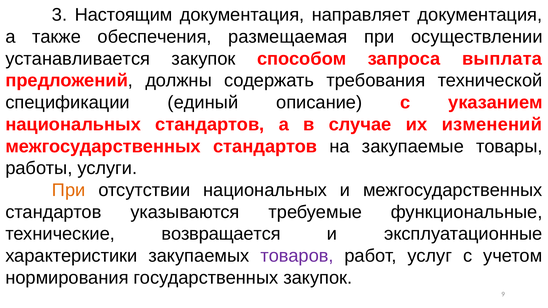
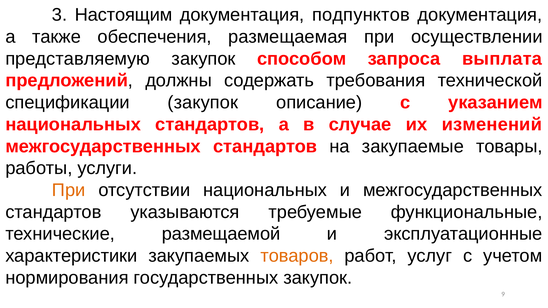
направляет: направляет -> подпунктов (361, 15)
устанавливается: устанавливается -> представляемую (78, 59)
спецификации единый: единый -> закупок (203, 103)
возвращается: возвращается -> размещаемой (221, 234)
товаров colour: purple -> orange (297, 256)
